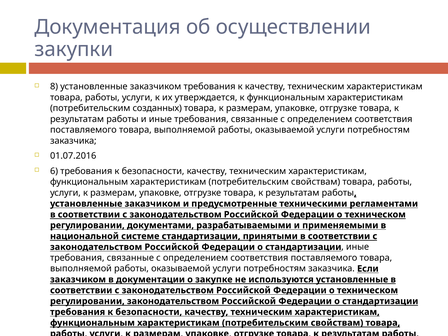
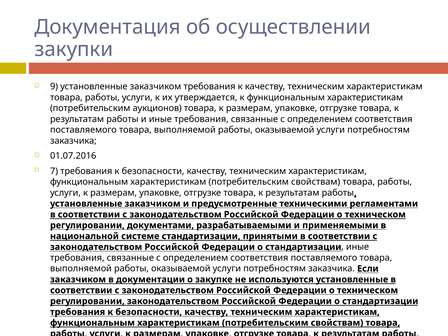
8: 8 -> 9 (54, 87)
созданных: созданных -> аукционов (157, 108)
6: 6 -> 7 (54, 171)
